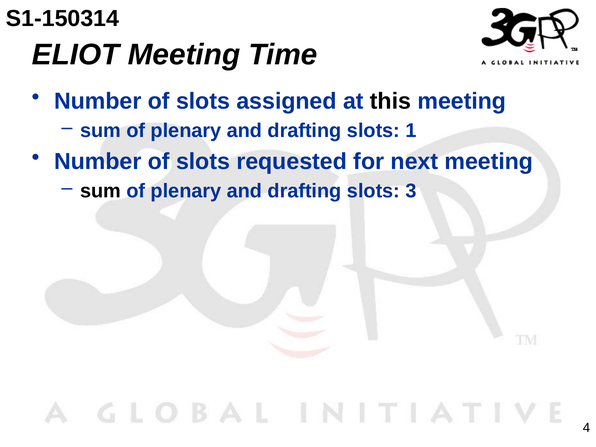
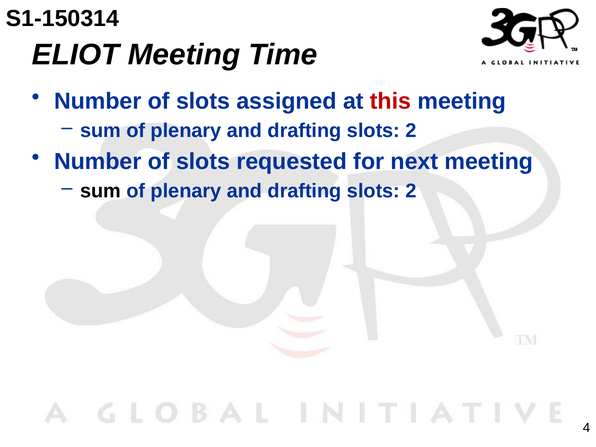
this colour: black -> red (391, 101)
1: 1 -> 2 (411, 131)
3: 3 -> 2 (411, 191)
